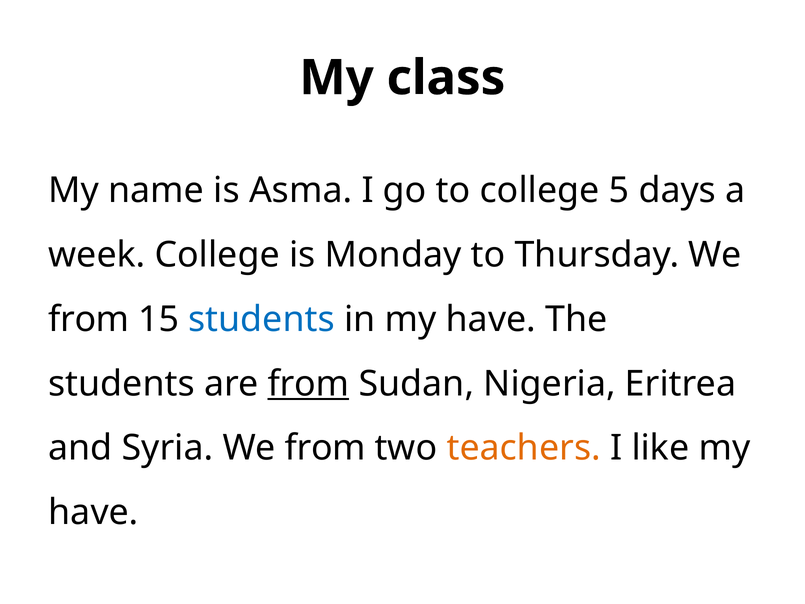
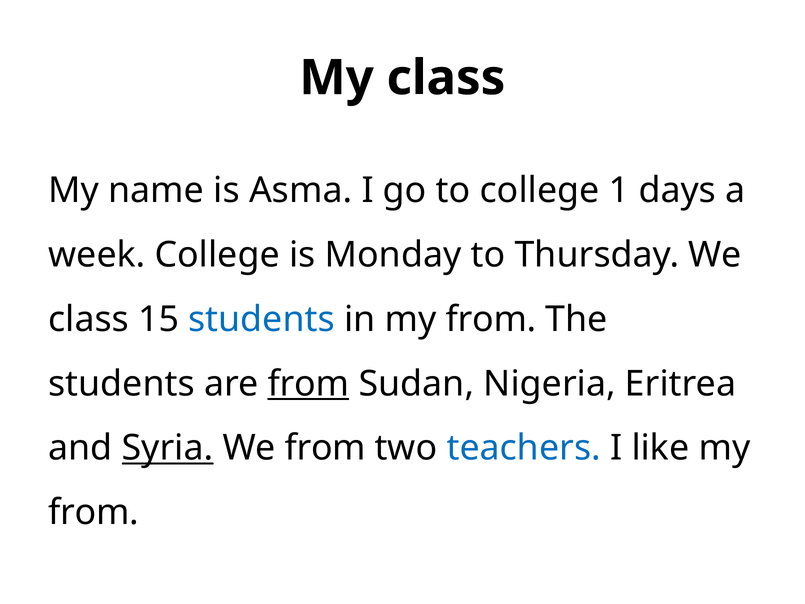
5: 5 -> 1 (619, 190)
from: from -> class (89, 319)
in my have: have -> from (491, 319)
Syria underline: none -> present (168, 448)
teachers colour: orange -> blue (524, 448)
have: have -> from (94, 512)
